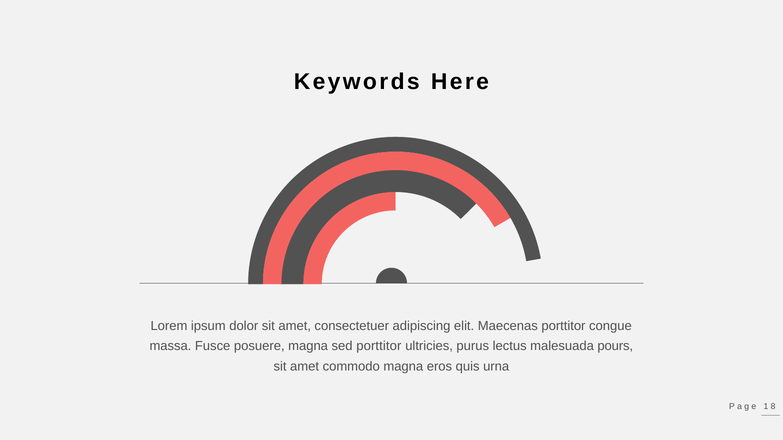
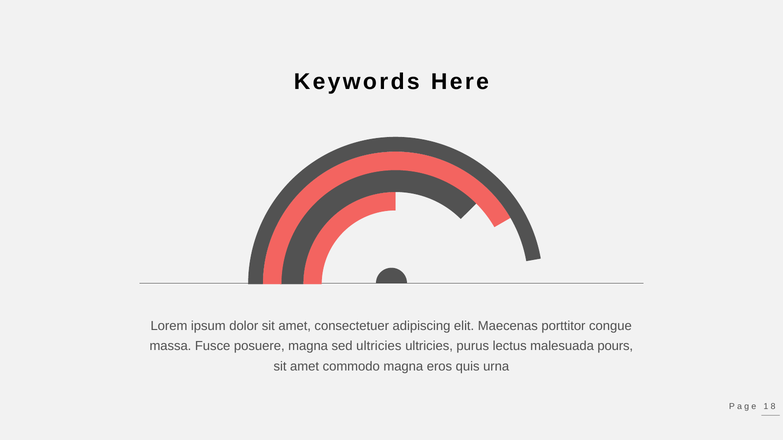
sed porttitor: porttitor -> ultricies (379, 346)
